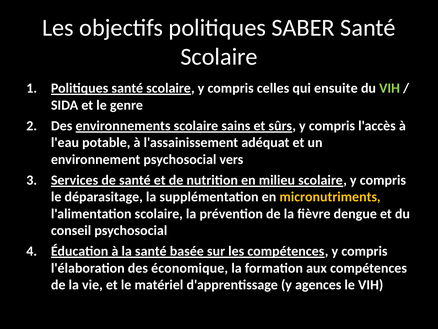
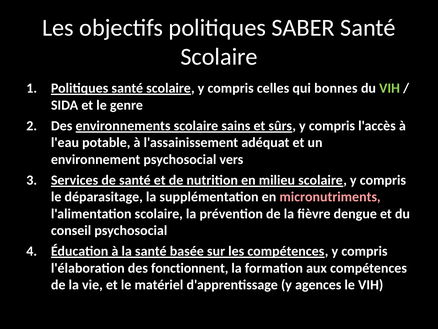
ensuite: ensuite -> bonnes (336, 88)
micronutriments colour: yellow -> pink (330, 197)
économique: économique -> fonctionnent (190, 268)
